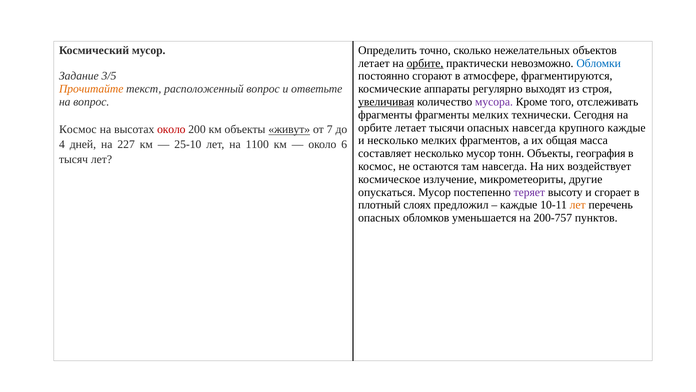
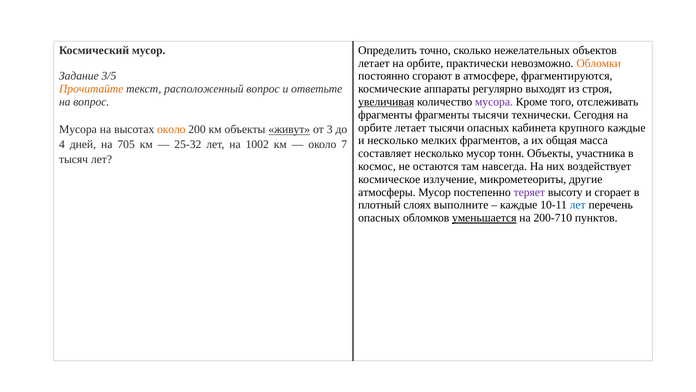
орбите underline: present -> none (425, 63)
Обломки colour: blue -> orange (599, 63)
фрагменты мелких: мелких -> тысячи (491, 115)
опасных навсегда: навсегда -> кабинета (534, 128)
Космос: Космос -> Мусора (78, 129)
около colour: red -> orange (171, 129)
7: 7 -> 3 (330, 129)
227: 227 -> 705 (126, 144)
25-10: 25-10 -> 25-32 (188, 144)
1100: 1100 -> 1002 (257, 144)
6: 6 -> 7 (344, 144)
география: география -> участника (601, 153)
опускаться: опускаться -> атмосферы (387, 192)
предложил: предложил -> выполните (461, 205)
лет colour: orange -> blue (578, 205)
уменьшается underline: none -> present (484, 218)
200-757: 200-757 -> 200-710 (553, 218)
